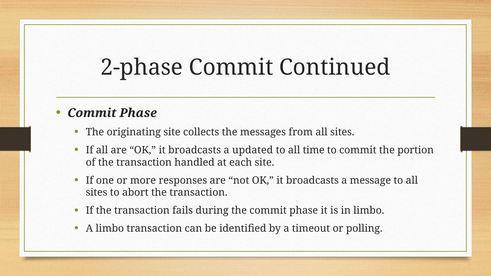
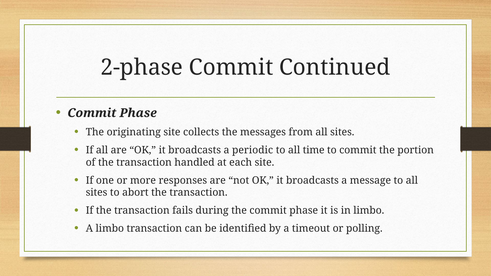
updated: updated -> periodic (253, 150)
